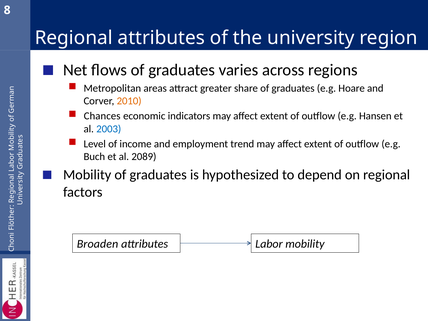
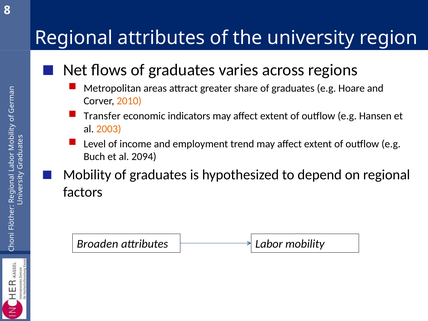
Chances: Chances -> Transfer (102, 116)
2003 colour: blue -> orange (109, 129)
2089: 2089 -> 2094 (144, 157)
